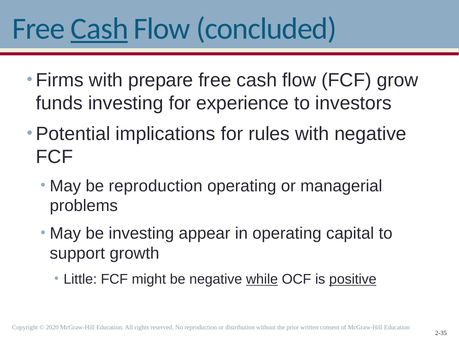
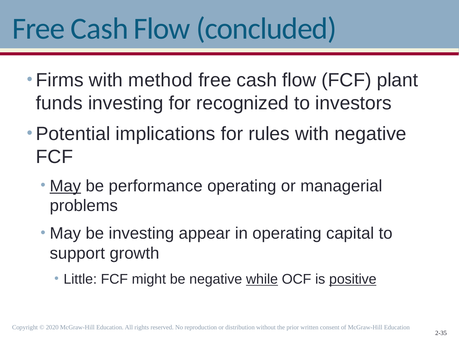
Cash underline: present -> none (99, 29)
prepare: prepare -> method (161, 80)
grow: grow -> plant (397, 80)
experience: experience -> recognized (243, 103)
May underline: none -> present (65, 186)
be reproduction: reproduction -> performance (156, 186)
